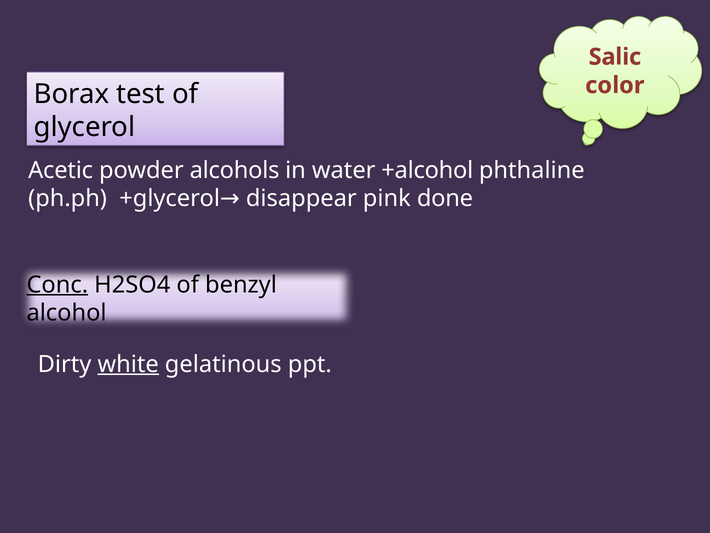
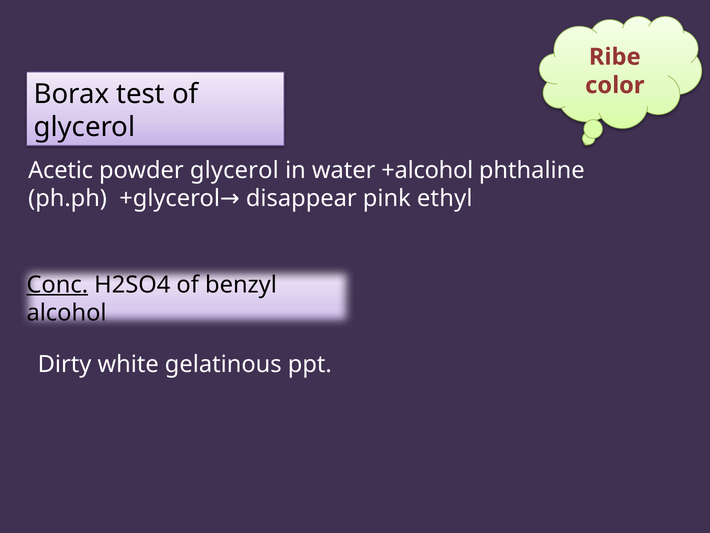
Salic: Salic -> Ribe (615, 57)
powder alcohols: alcohols -> glycerol (234, 170)
done: done -> ethyl (445, 198)
white underline: present -> none (128, 364)
